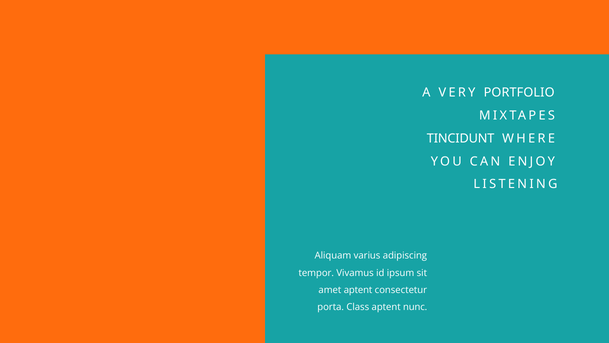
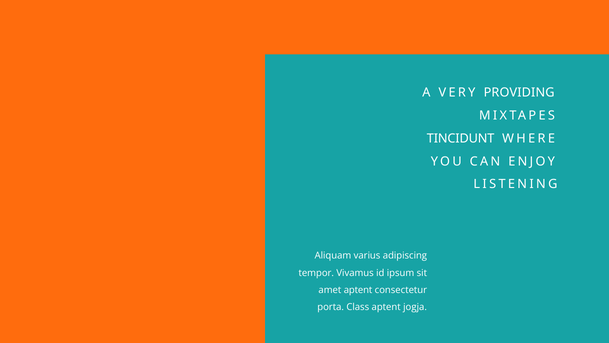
PORTFOLIO: PORTFOLIO -> PROVIDING (519, 93)
nunc: nunc -> jogja (415, 307)
